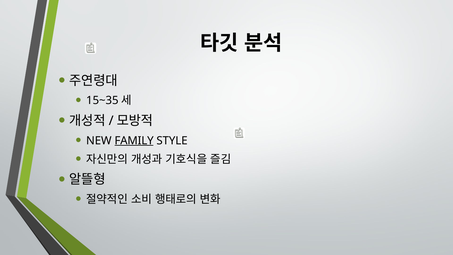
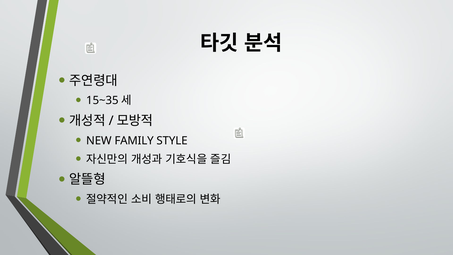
FAMILY underline: present -> none (134, 140)
